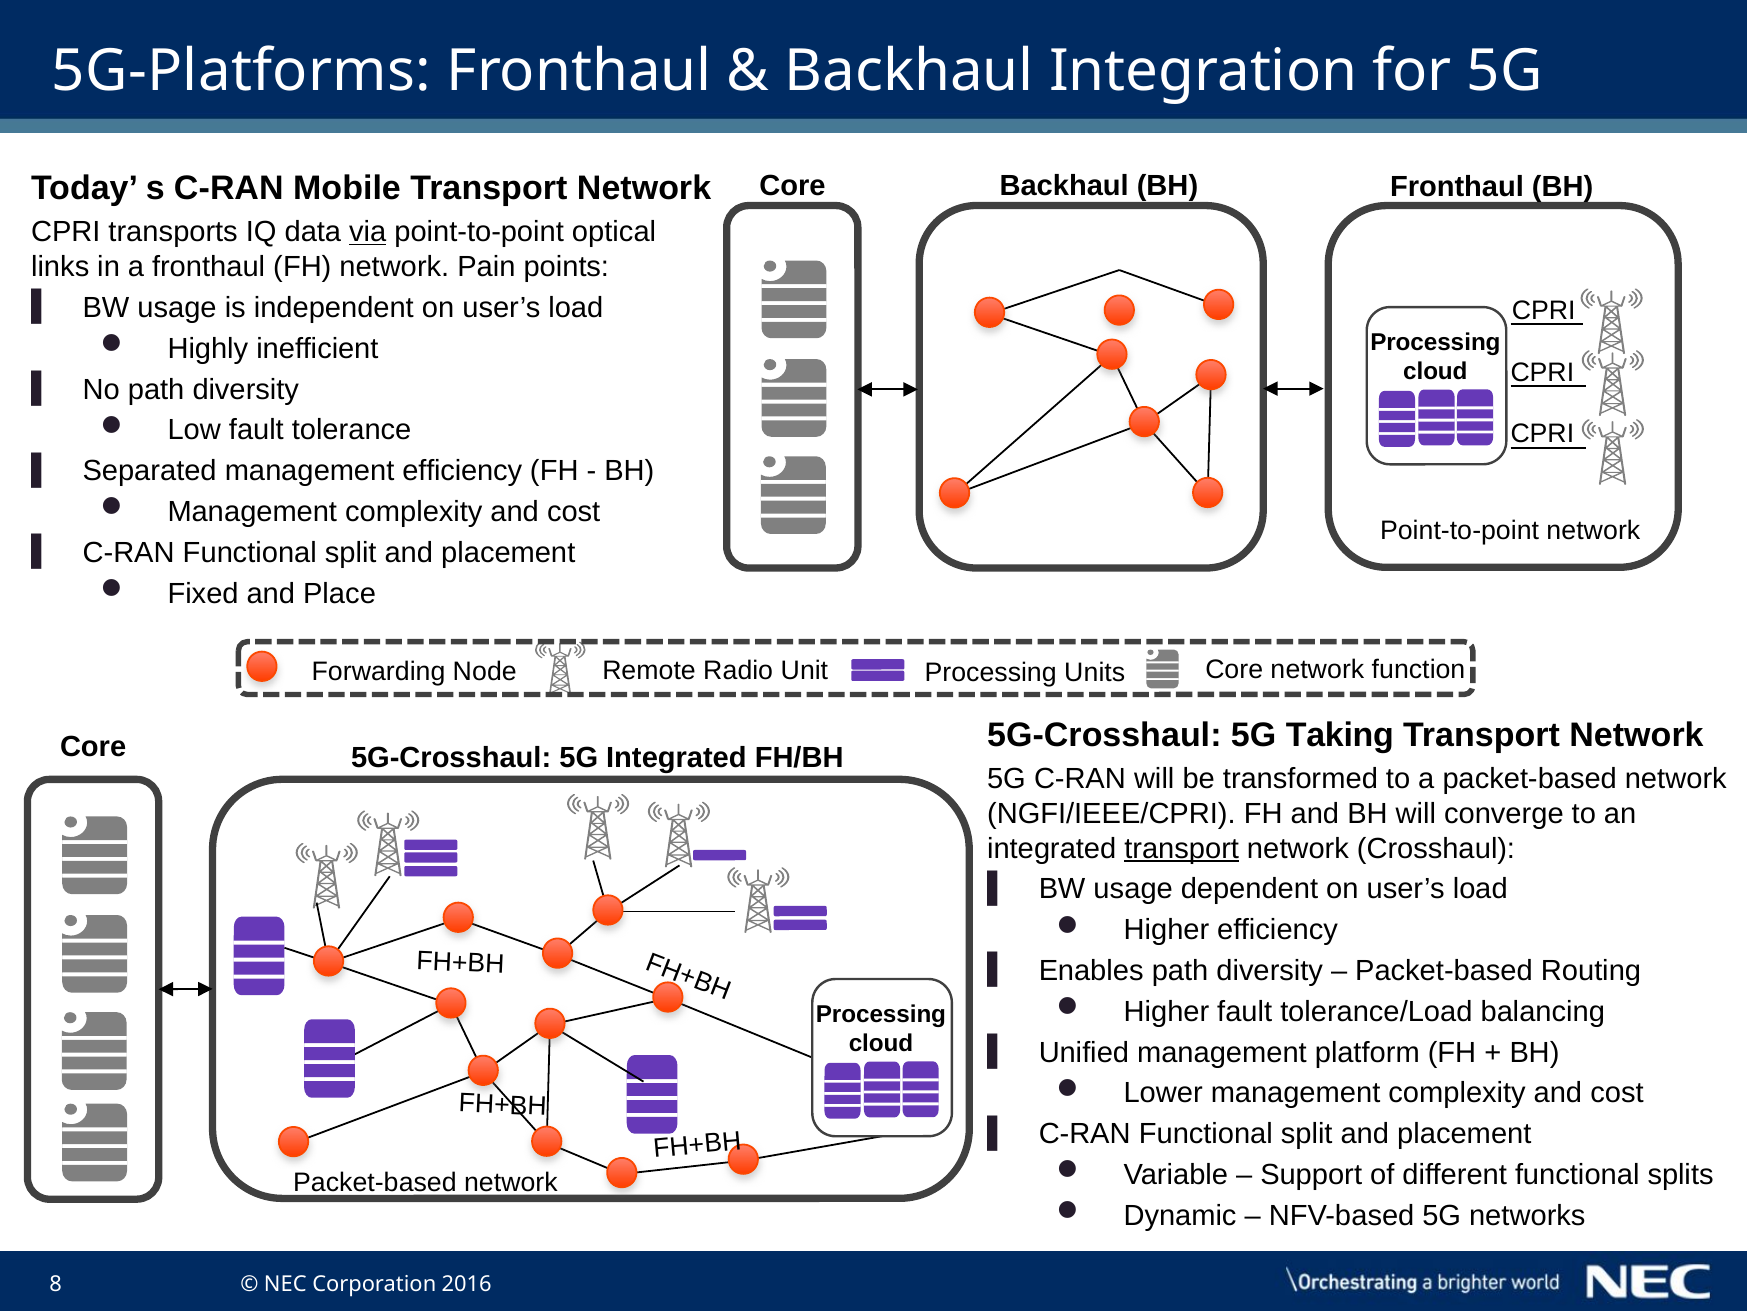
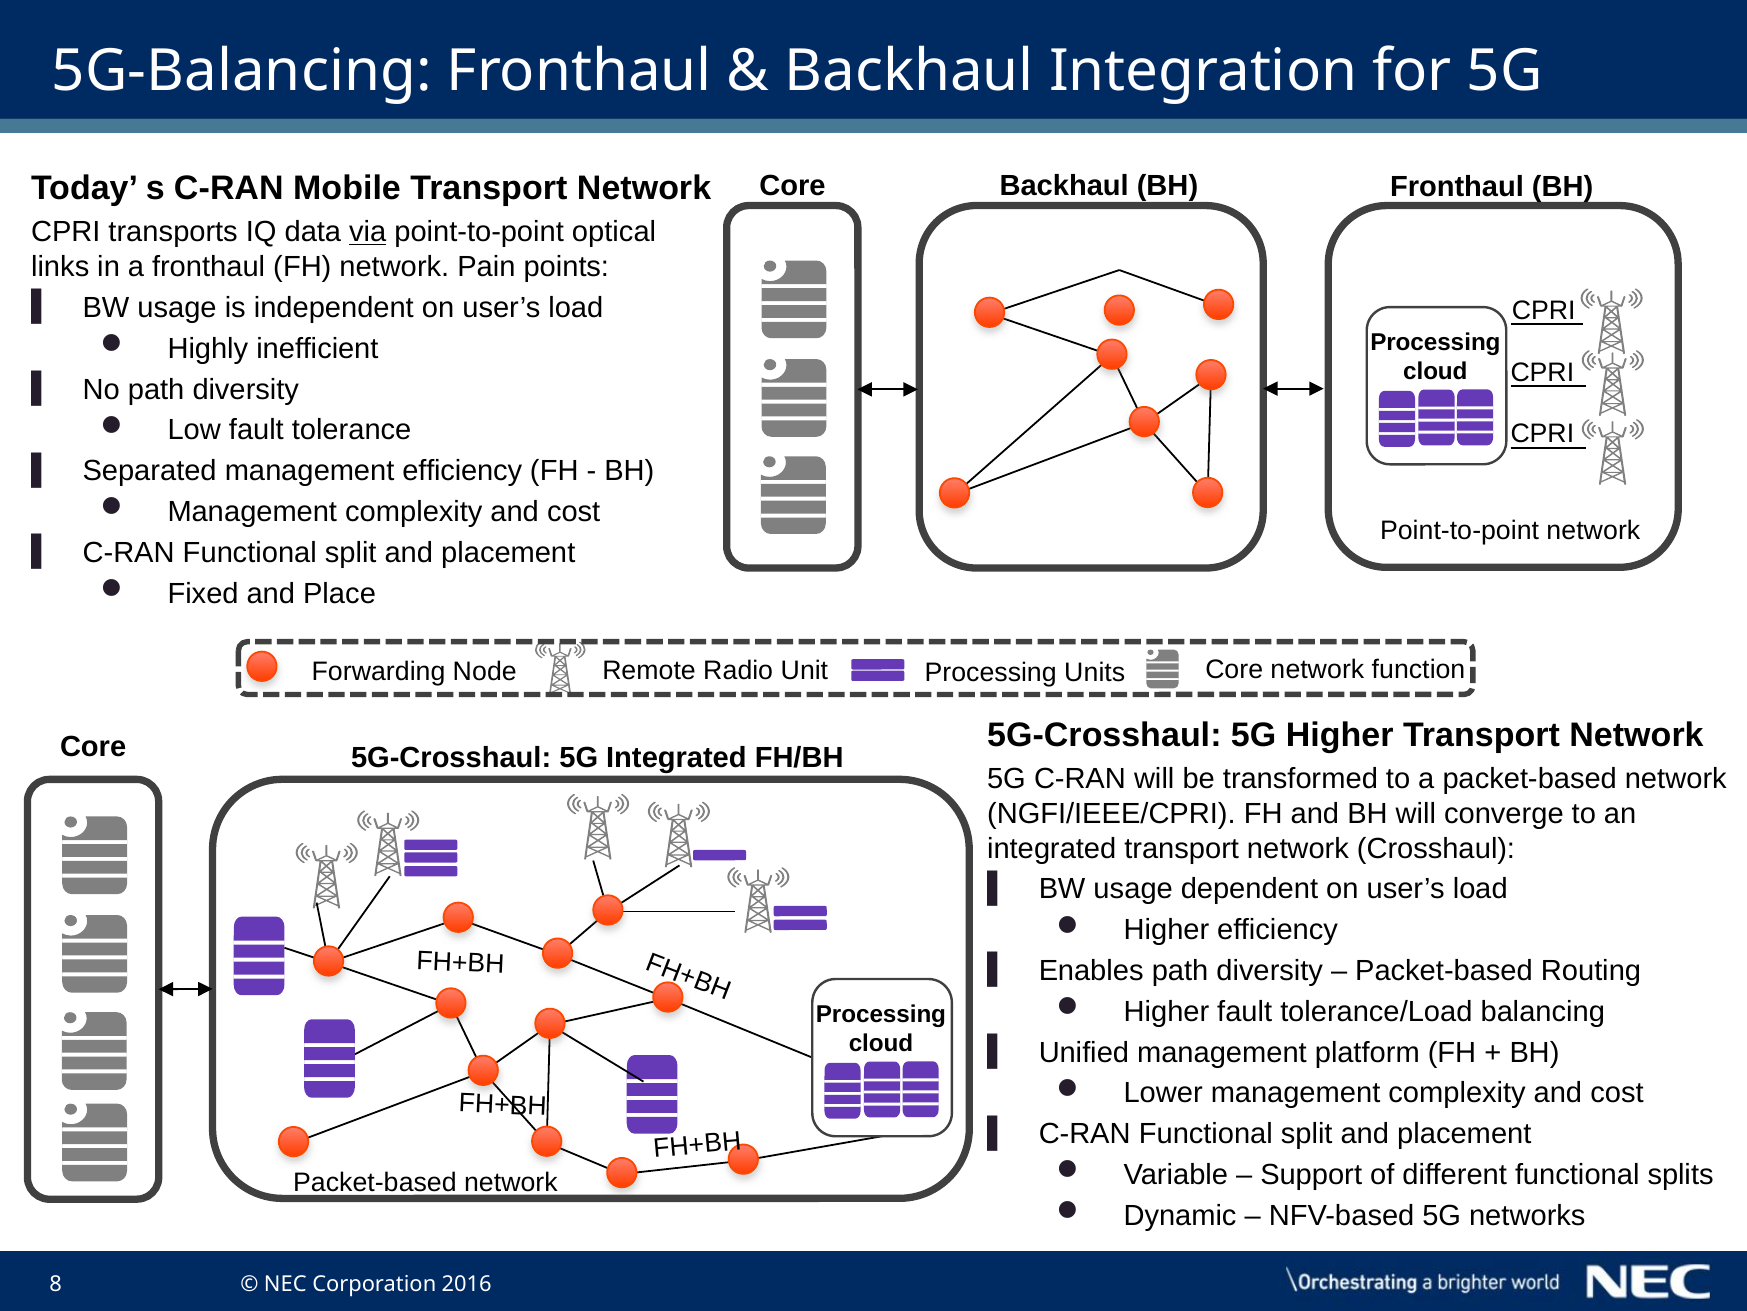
5G-Platforms: 5G-Platforms -> 5G-Balancing (242, 71)
5G Taking: Taking -> Higher (1340, 735)
transport underline: present -> none (1182, 848)
